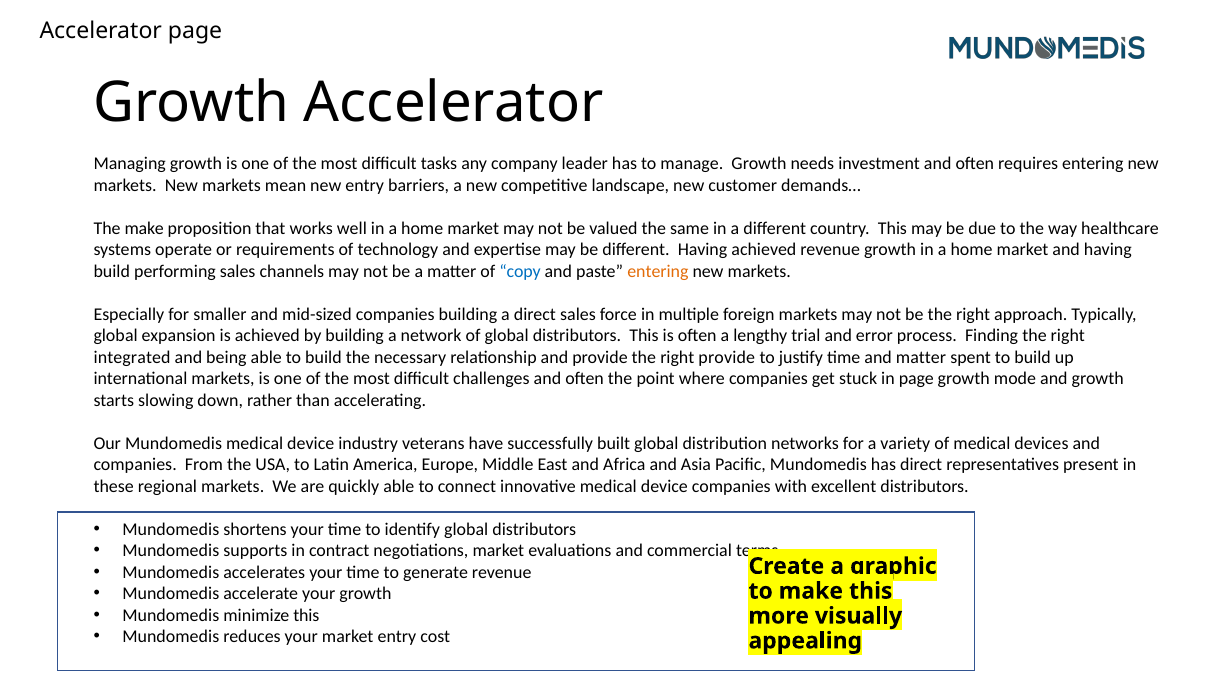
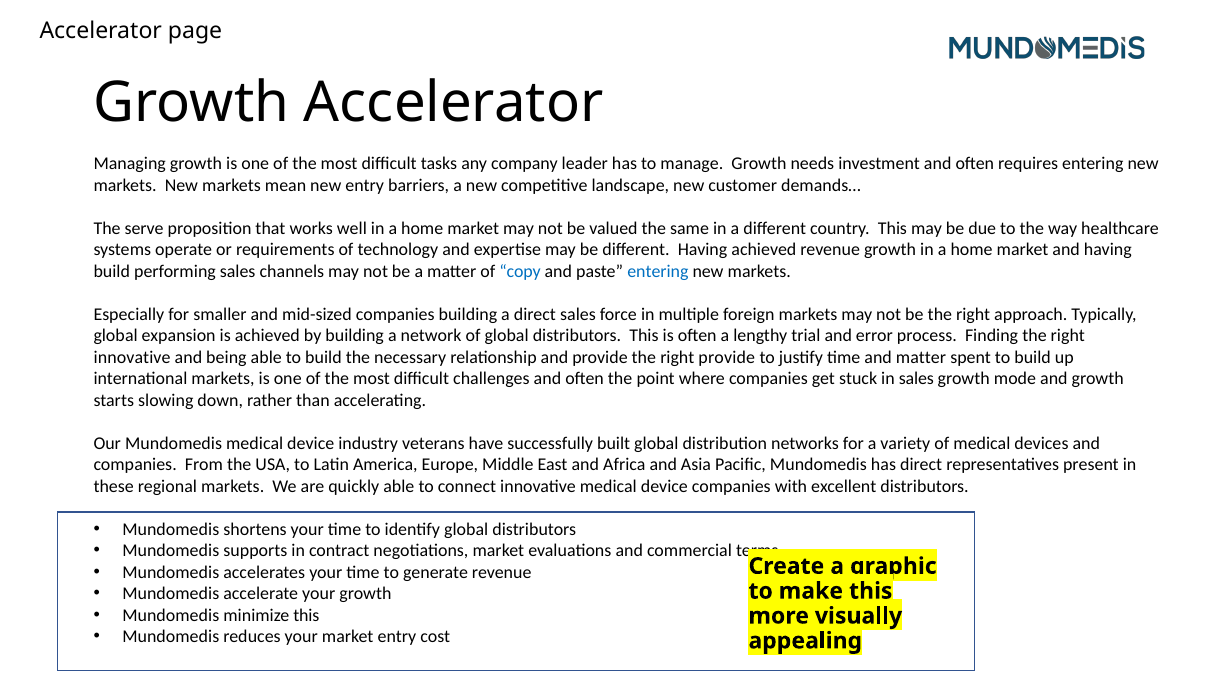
The make: make -> serve (144, 228)
entering colour: orange -> blue (658, 271)
integrated: integrated -> innovative (132, 357)
in page: page -> sales (916, 379)
